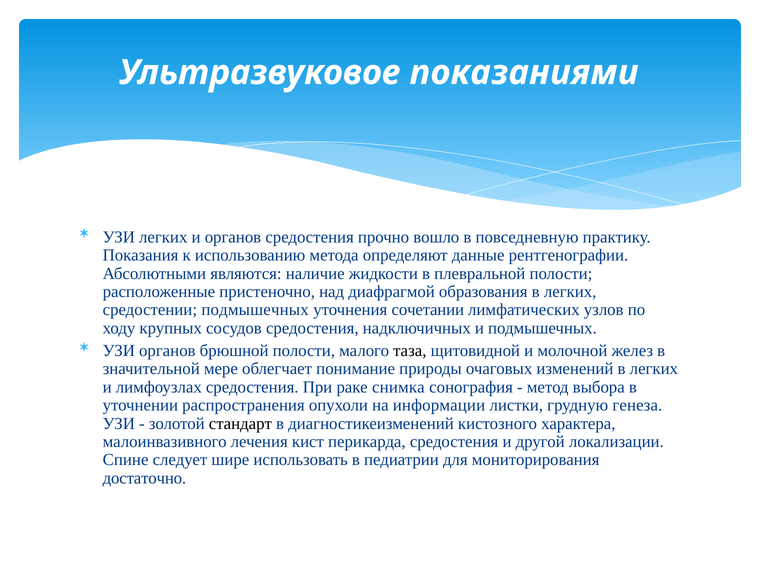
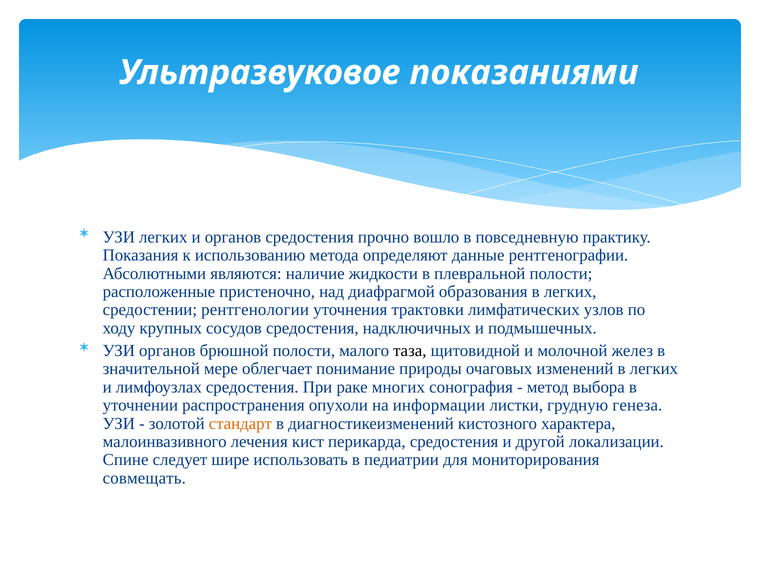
средостении подмышечных: подмышечных -> рентгенологии (255, 310)
сочетании: сочетании -> трактовки (428, 310)
снимка: снимка -> многих (398, 387)
стандарт colour: black -> orange (240, 424)
достаточно: достаточно -> совмещать (144, 478)
